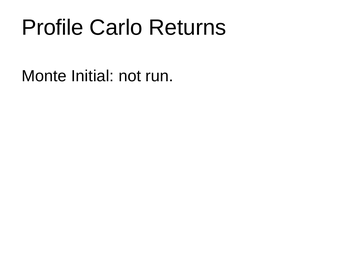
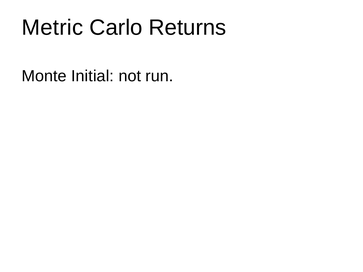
Profile: Profile -> Metric (52, 28)
